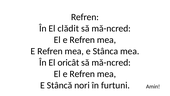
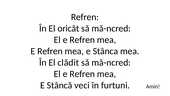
clădit: clădit -> oricât (68, 28)
oricât: oricât -> clădit (68, 62)
nori: nori -> veci (82, 85)
